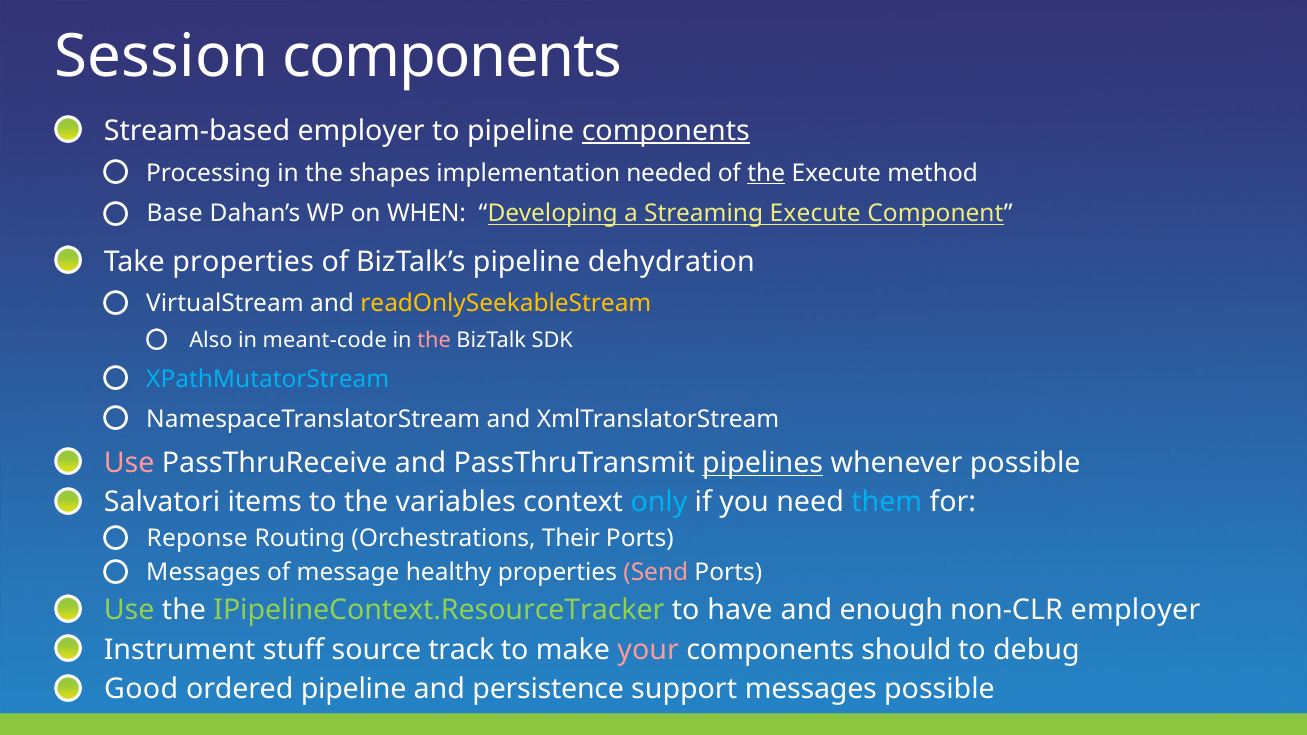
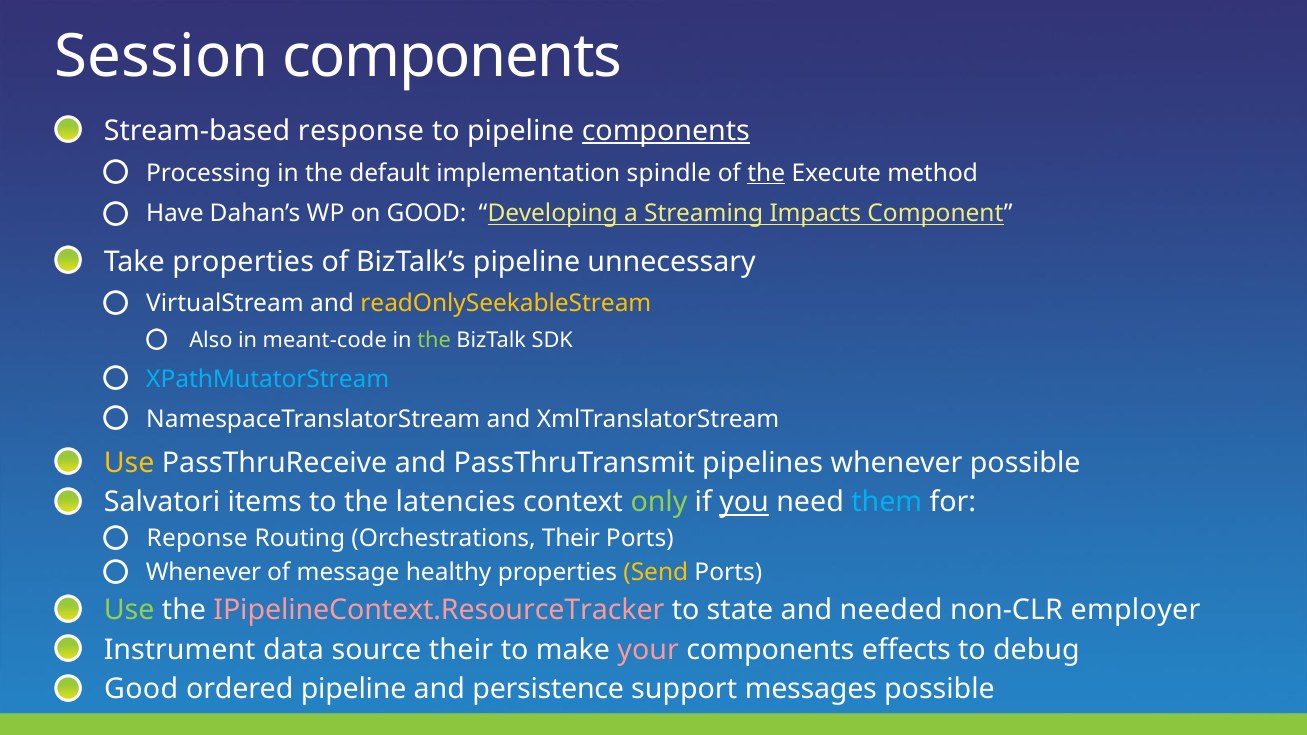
Stream-based employer: employer -> response (361, 131)
shapes: shapes -> default (390, 173)
needed: needed -> spindle (669, 173)
Base: Base -> Have (175, 214)
on WHEN: WHEN -> GOOD (427, 214)
Streaming Execute: Execute -> Impacts (815, 214)
dehydration: dehydration -> unnecessary (672, 262)
the colour: pink -> light green (434, 341)
Use colour: pink -> yellow (129, 464)
pipelines underline: present -> none (763, 464)
variables: variables -> latencies (456, 503)
only colour: light blue -> light green (659, 503)
you underline: none -> present (744, 503)
Messages: Messages -> Whenever (204, 573)
Send colour: pink -> yellow (656, 573)
IPipelineContext.ResourceTracker colour: light green -> pink (439, 611)
have: have -> state (740, 611)
enough: enough -> needed (891, 611)
stuff: stuff -> data (293, 650)
source track: track -> their (461, 650)
should: should -> effects (906, 650)
